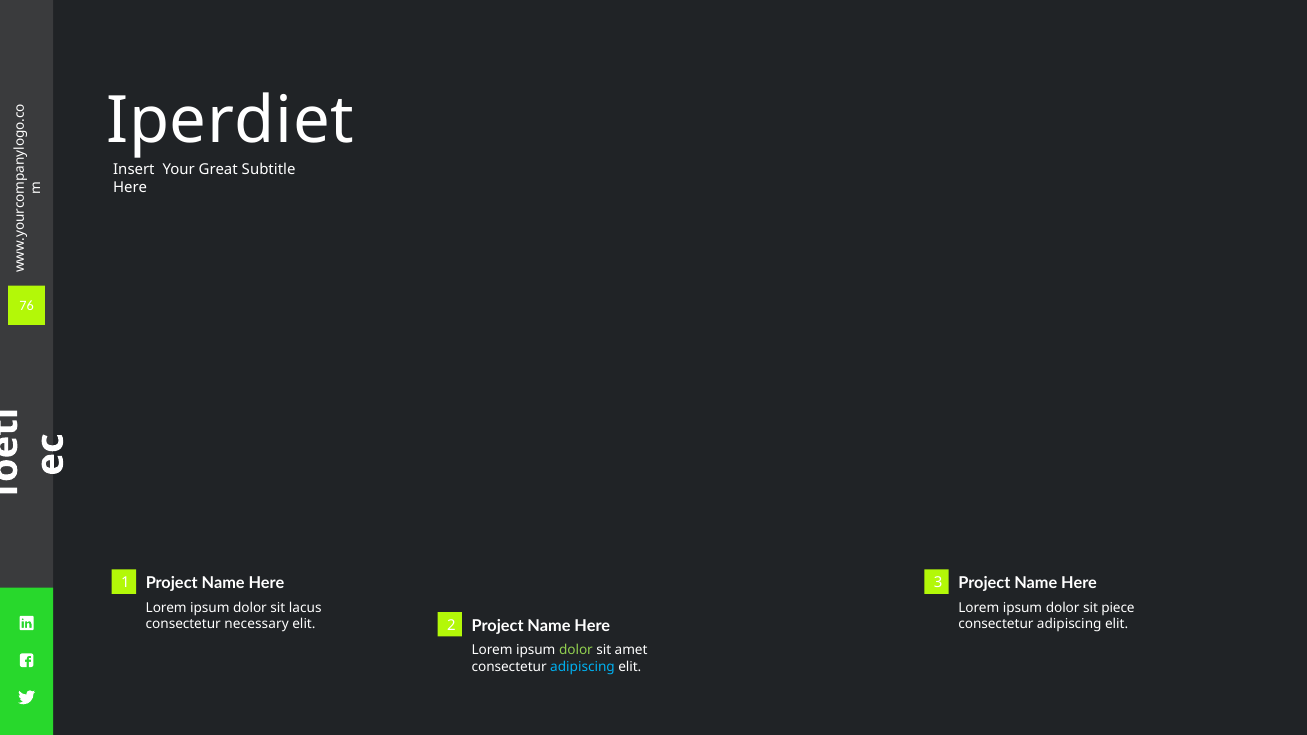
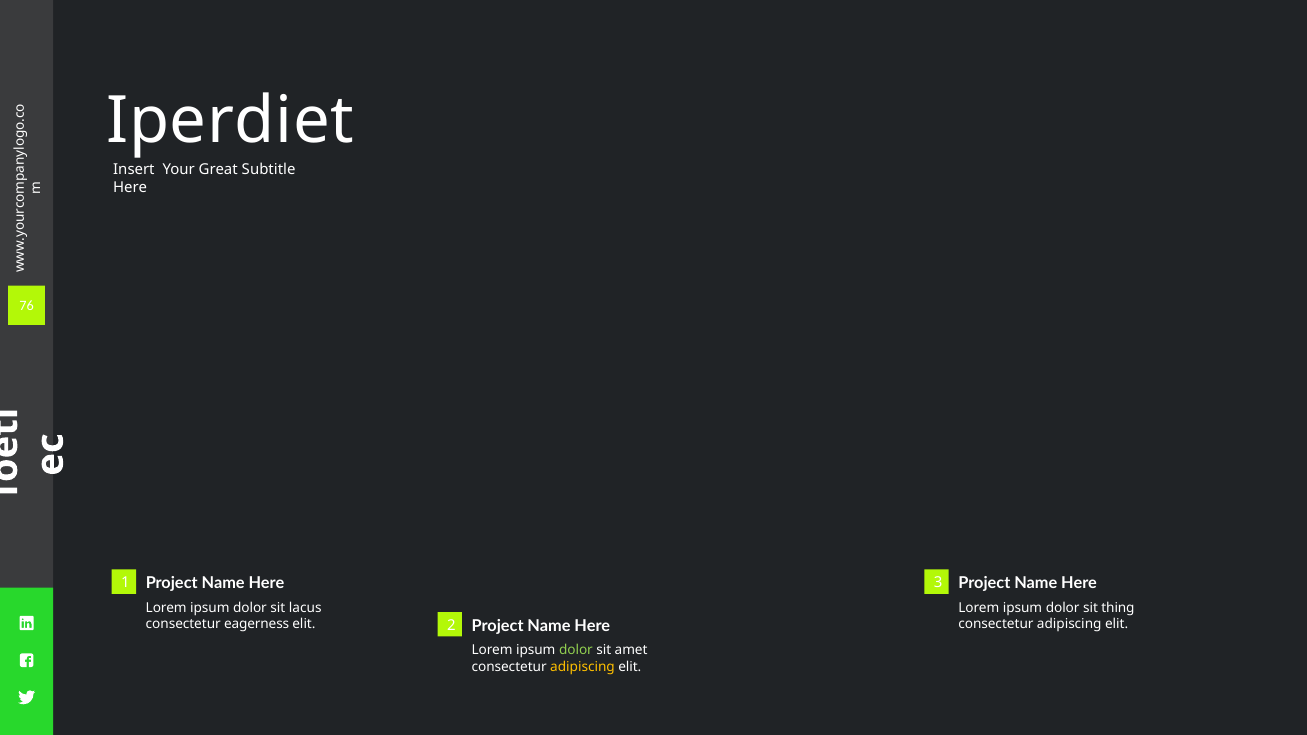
piece: piece -> thing (1118, 608)
necessary: necessary -> eagerness (257, 624)
adipiscing colour: light blue -> yellow (583, 667)
